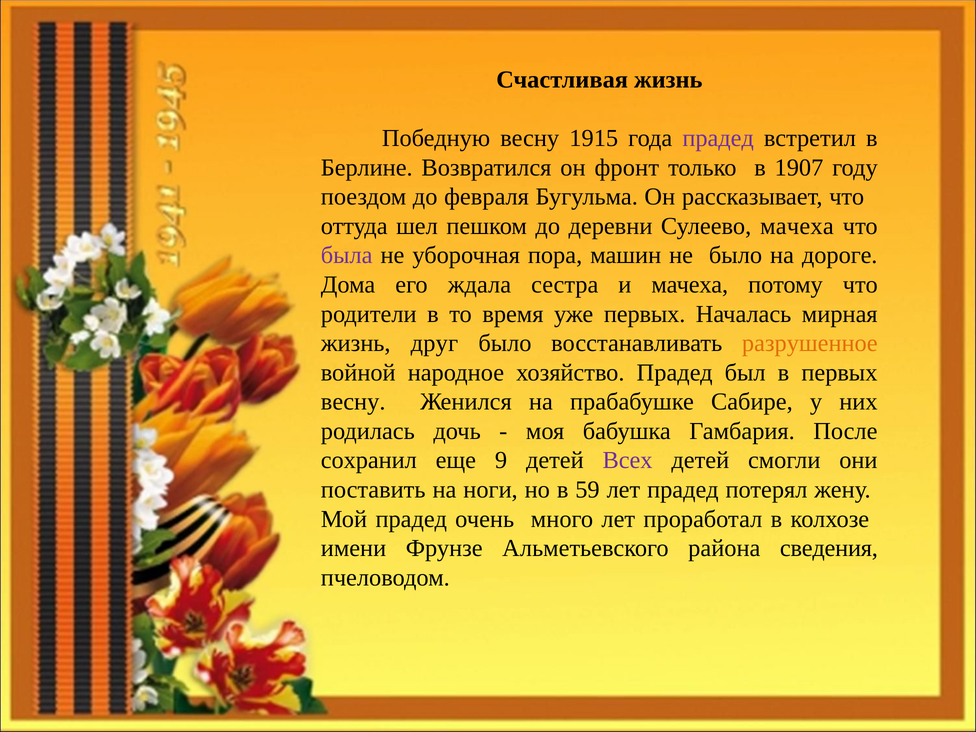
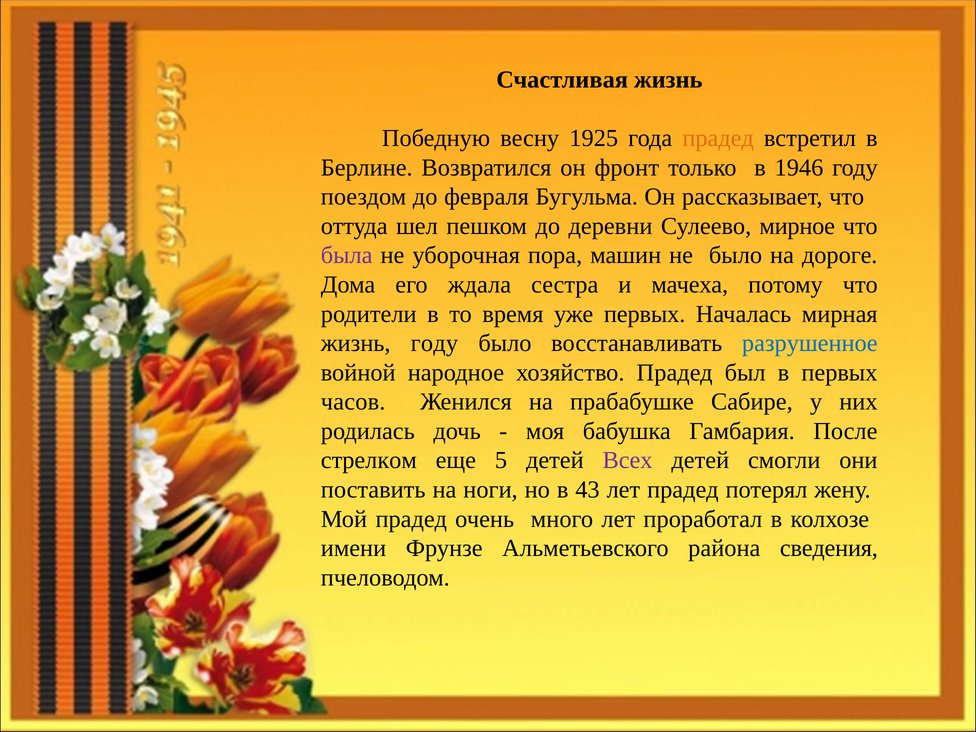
1915: 1915 -> 1925 (594, 138)
прадед colour: purple -> orange (718, 138)
1907: 1907 -> 1946 (799, 168)
Сулеево мачеха: мачеха -> мирное (797, 226)
жизнь друг: друг -> году (434, 343)
разрушенное colour: orange -> blue (810, 343)
весну: весну -> часов (353, 402)
сохранил: сохранил -> стрелком (369, 460)
9: 9 -> 5 (501, 460)
59: 59 -> 43 (587, 490)
